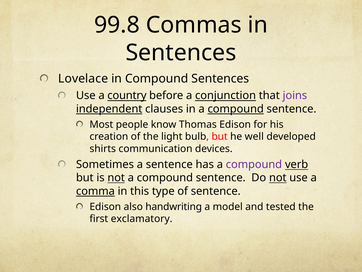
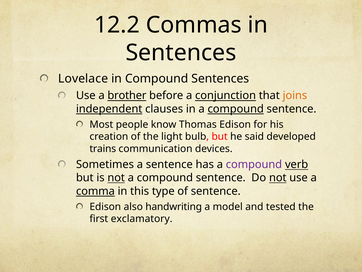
99.8: 99.8 -> 12.2 (117, 25)
country: country -> brother (127, 95)
joins colour: purple -> orange (295, 95)
well: well -> said (254, 136)
shirts: shirts -> trains (103, 148)
